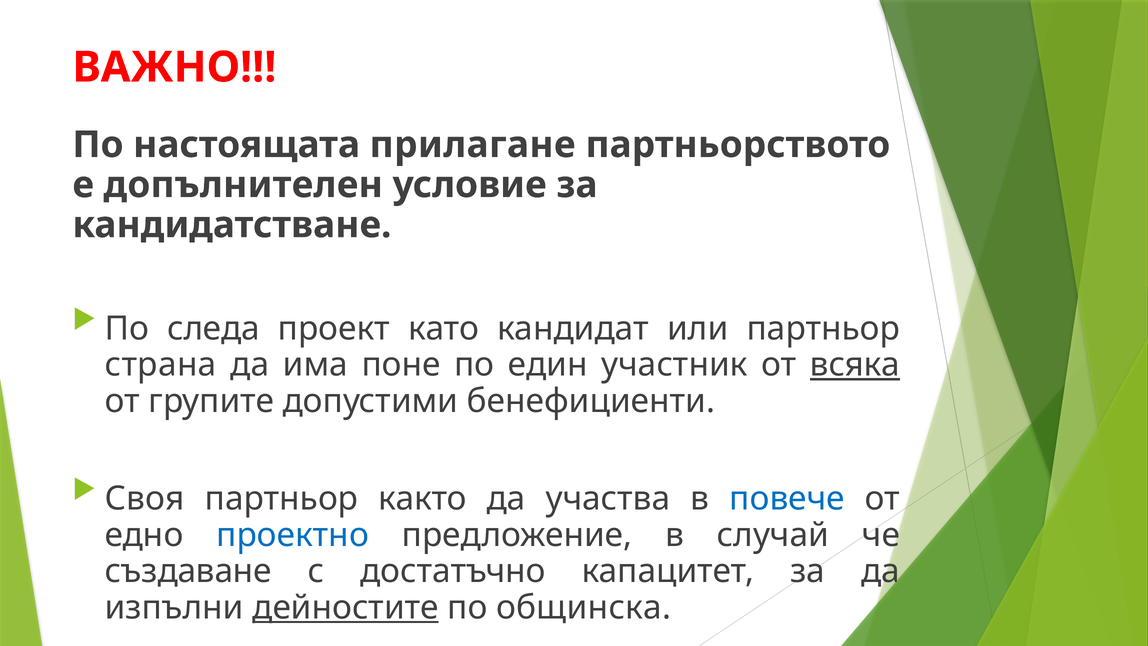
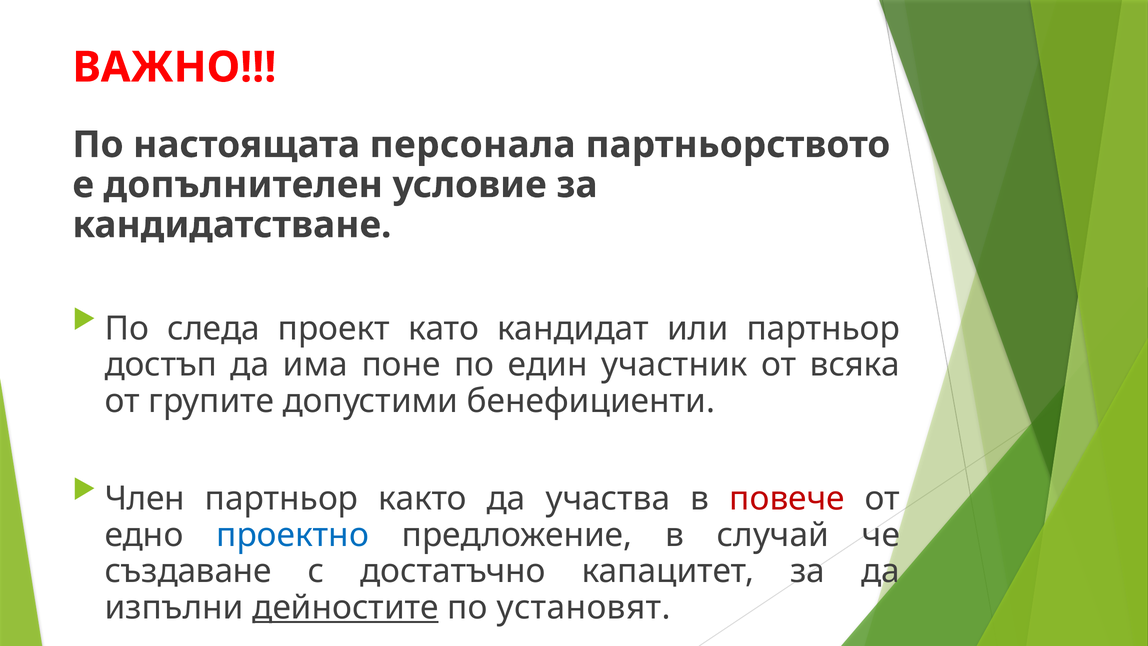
прилагане: прилагане -> персонала (473, 145)
страна: страна -> достъп (161, 365)
всяка underline: present -> none (855, 365)
Своя: Своя -> Член (145, 499)
повече colour: blue -> red (787, 499)
общинска: общинска -> установят (584, 607)
